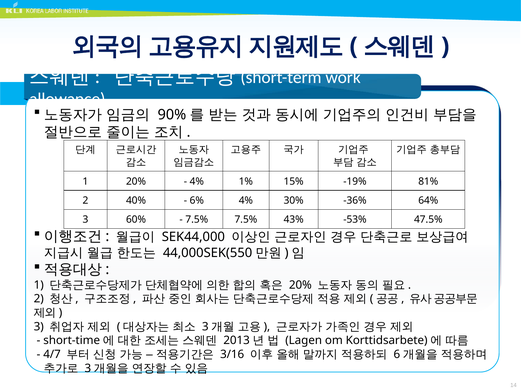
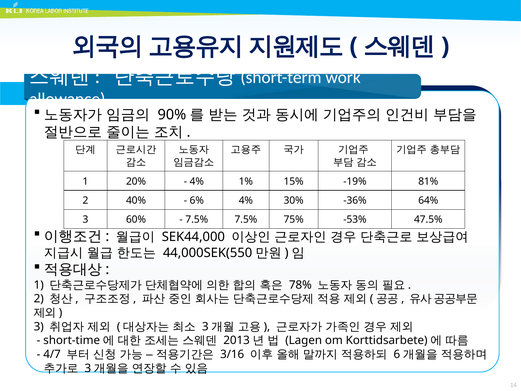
43%: 43% -> 75% (294, 219)
20%: 20% -> 78% (300, 285)
